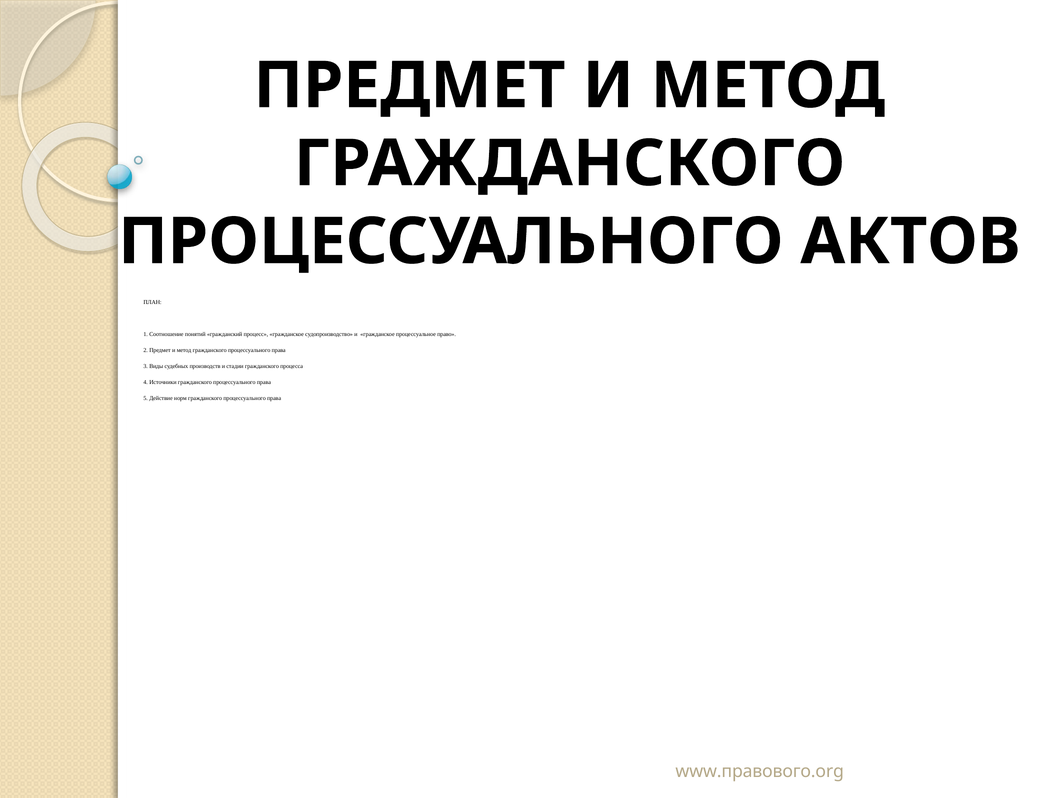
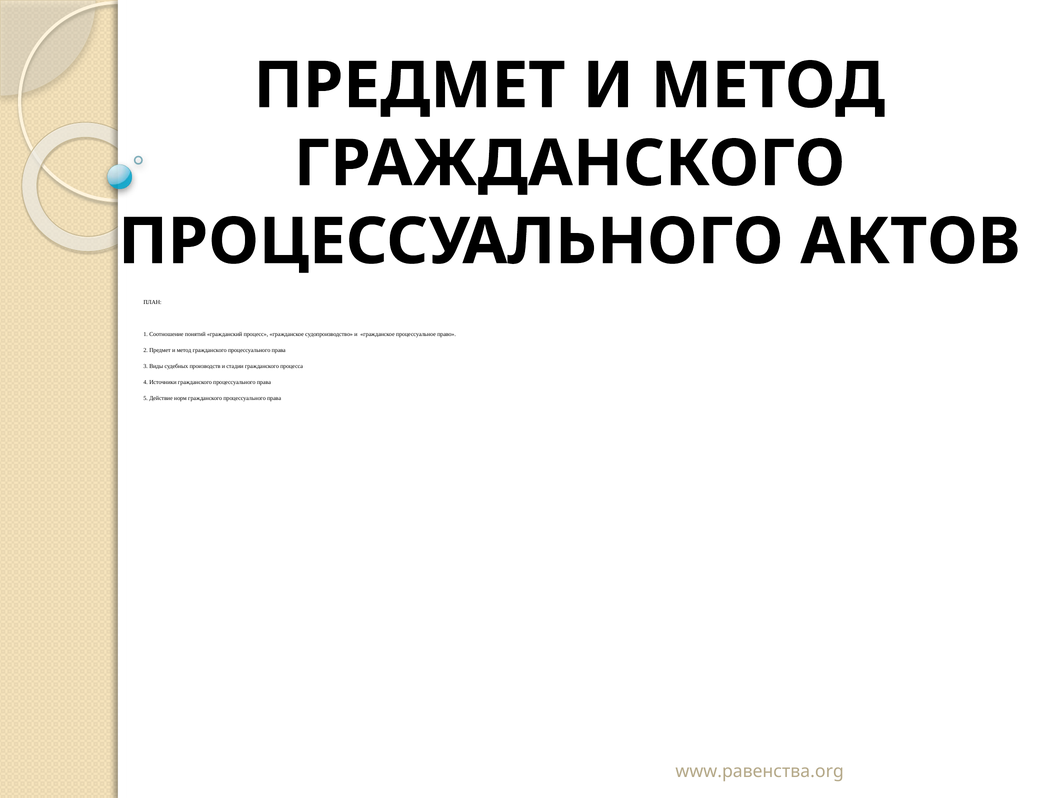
www.правового.org: www.правового.org -> www.равенства.org (760, 772)
